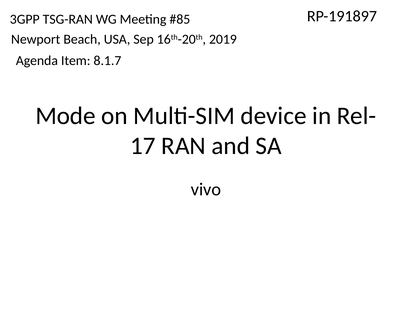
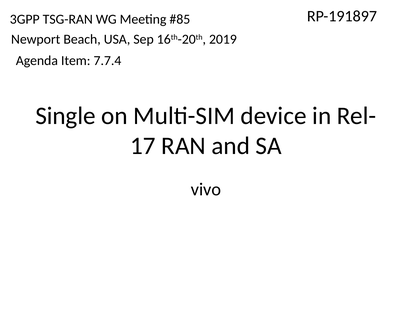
8.1.7: 8.1.7 -> 7.7.4 (107, 61)
Mode: Mode -> Single (65, 116)
